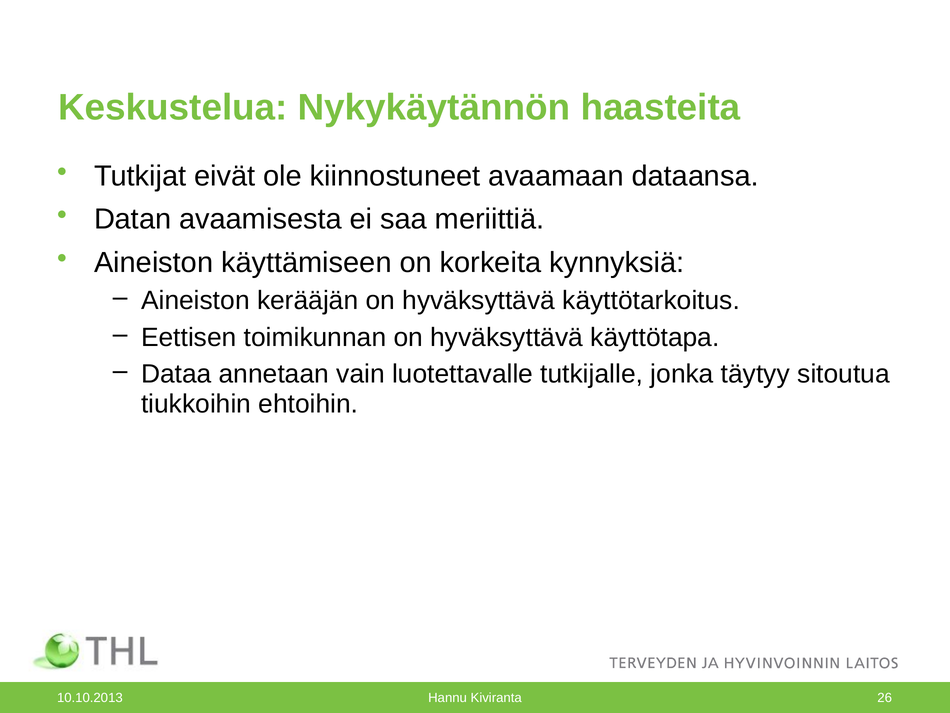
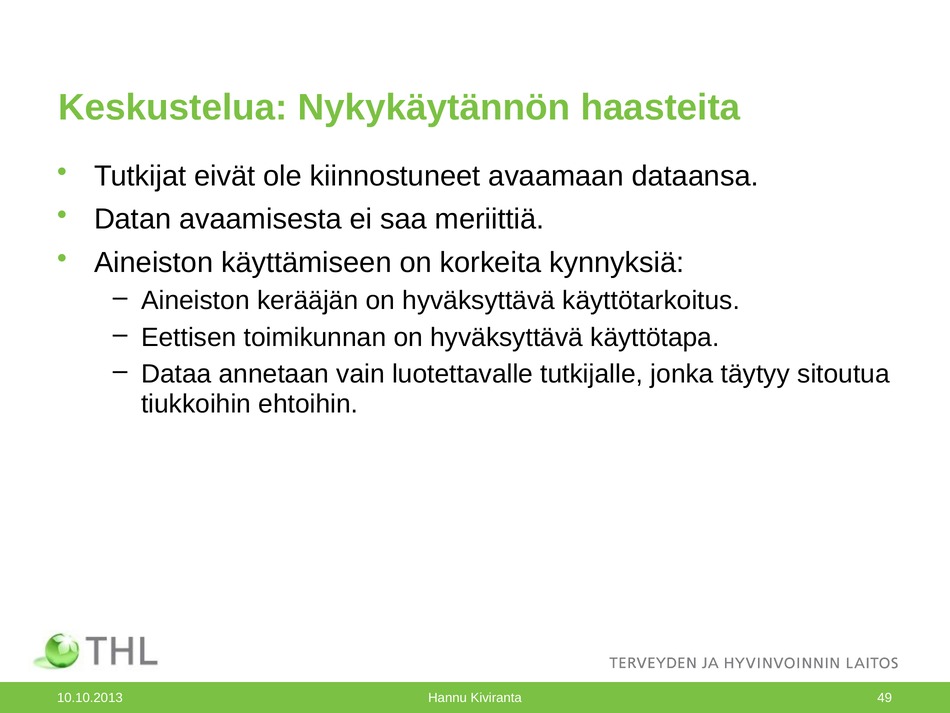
26: 26 -> 49 (885, 698)
